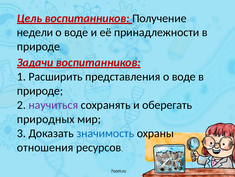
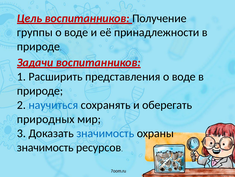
недели: недели -> группы (35, 32)
научиться colour: purple -> blue (53, 105)
отношения: отношения -> значимость (45, 147)
